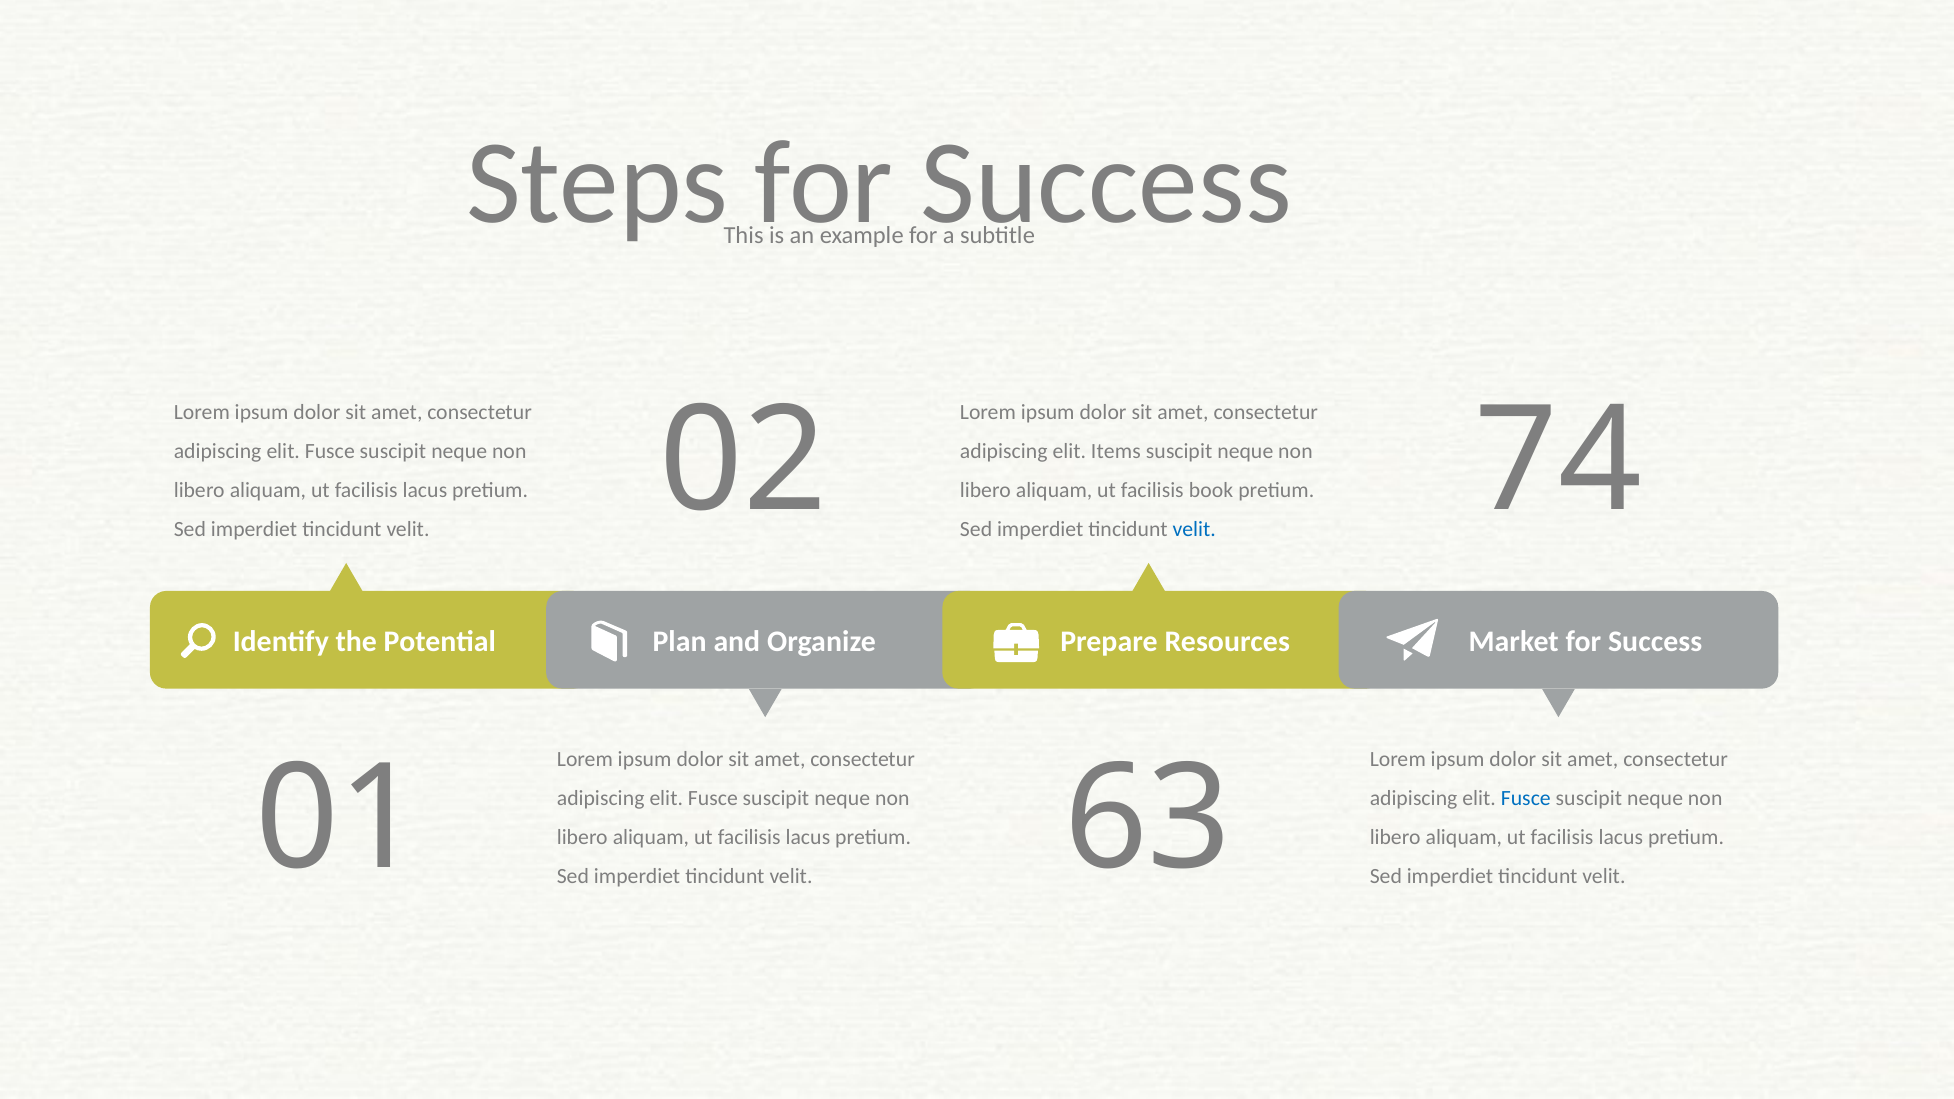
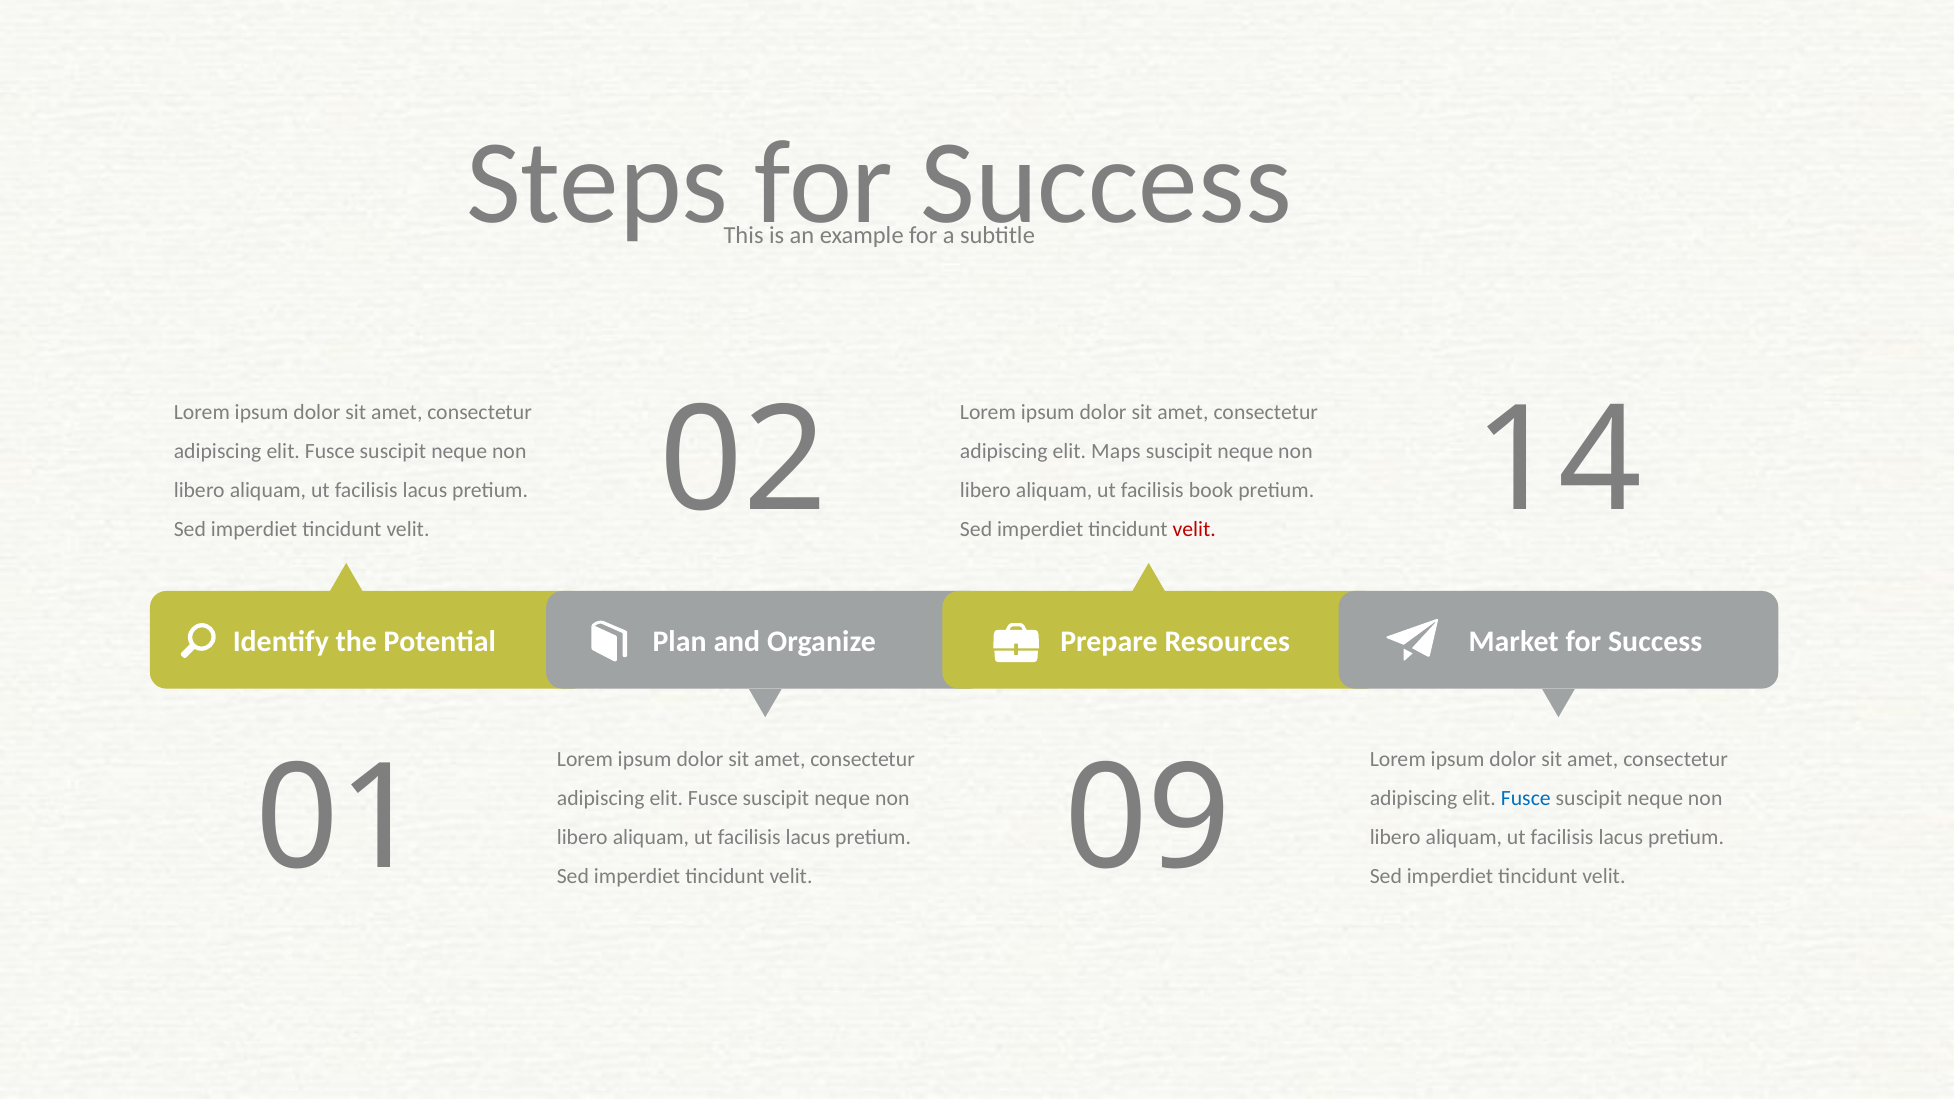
74: 74 -> 14 (1558, 462)
Items: Items -> Maps (1116, 452)
velit colour: blue -> red (1194, 530)
63: 63 -> 09 (1148, 819)
